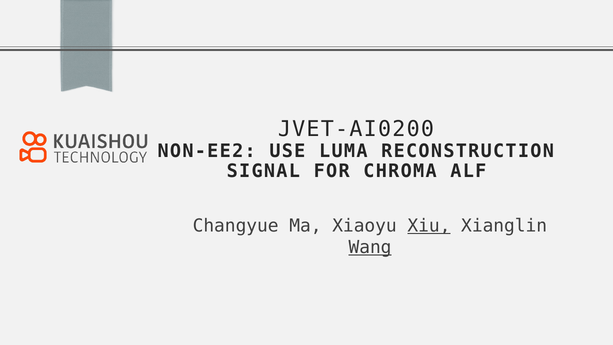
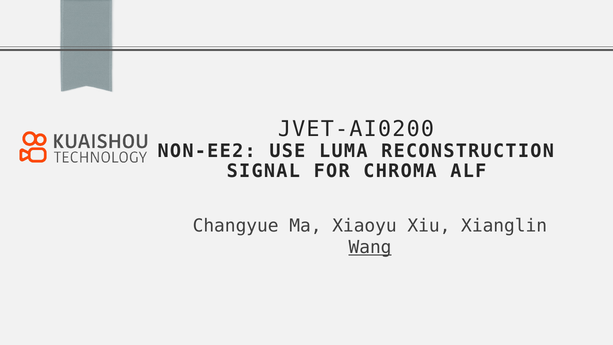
Xiu underline: present -> none (429, 226)
